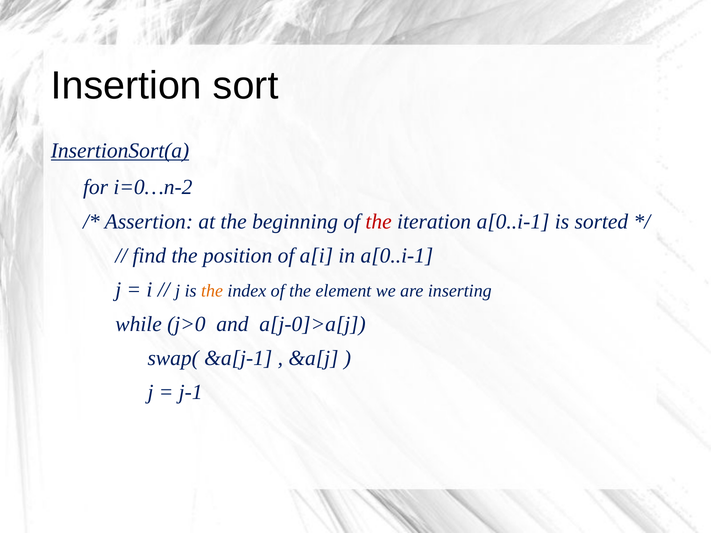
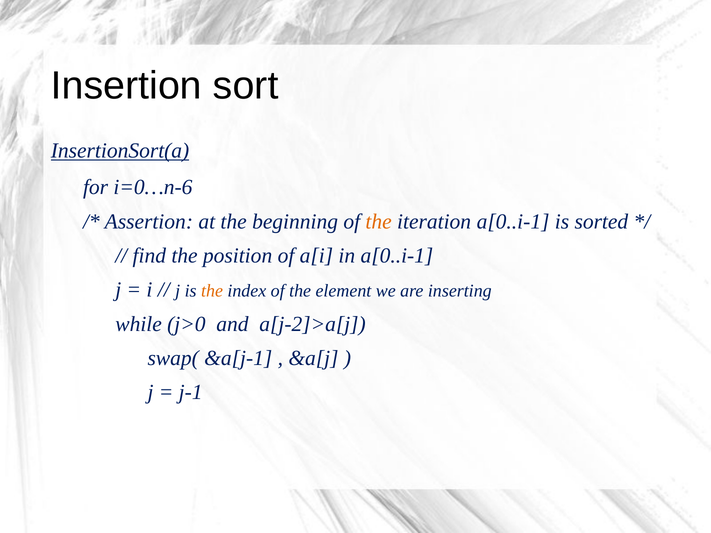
i=0…n-2: i=0…n-2 -> i=0…n-6 (153, 187)
the colour: red -> orange (379, 222)
a[j-0]>a[j: a[j-0]>a[j -> a[j-2]>a[j (313, 324)
